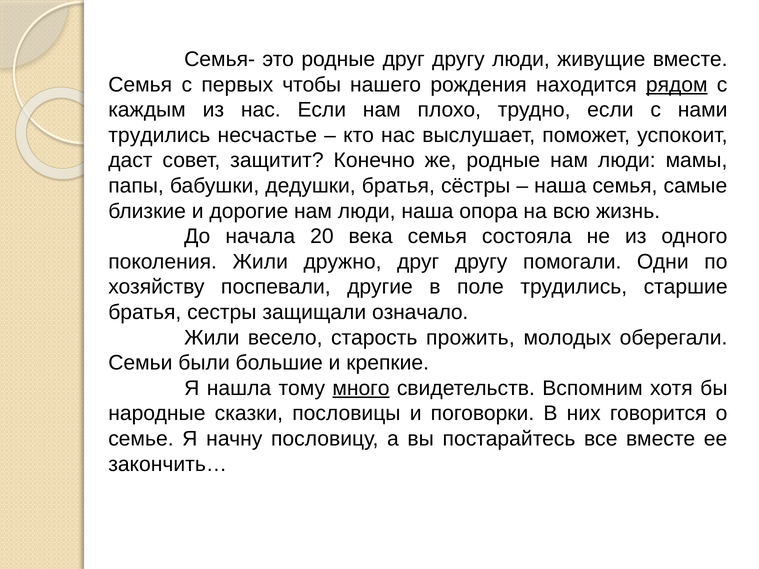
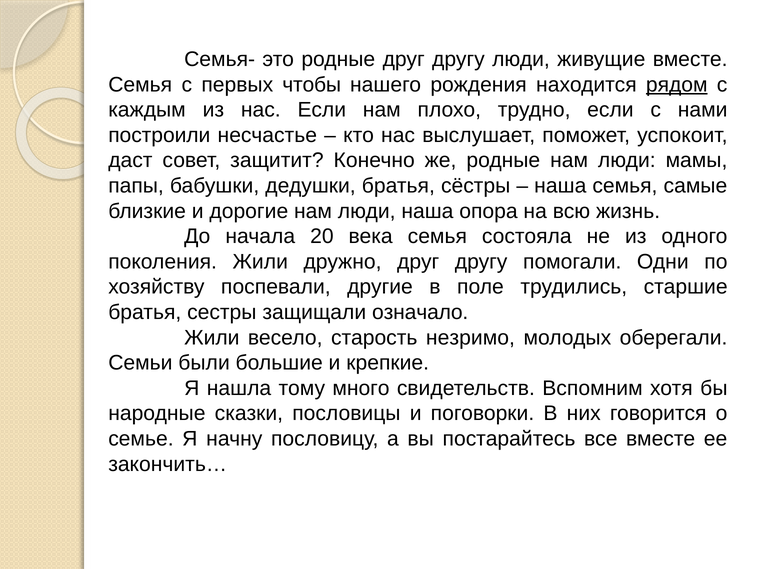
трудились: трудились -> построили (159, 135)
прожить: прожить -> незримо (470, 338)
много underline: present -> none (361, 388)
